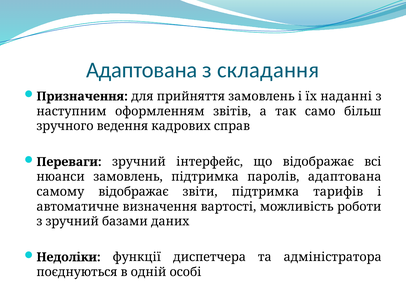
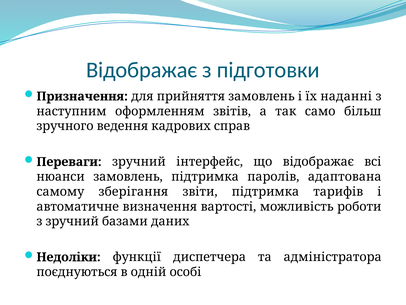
Адаптована: Адаптована -> Відображає (142, 70)
складання: складання -> підготовки (268, 70)
самому відображає: відображає -> зберігання (133, 191)
